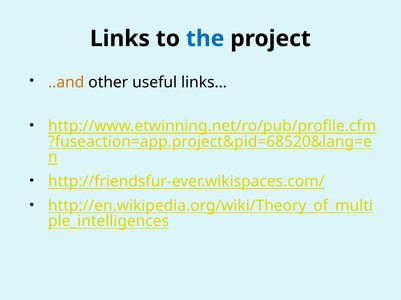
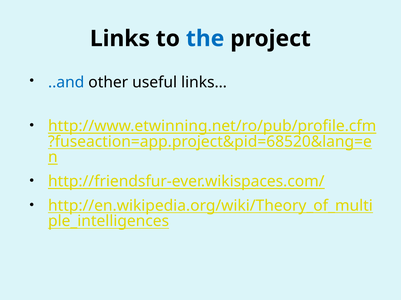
..and colour: orange -> blue (66, 83)
